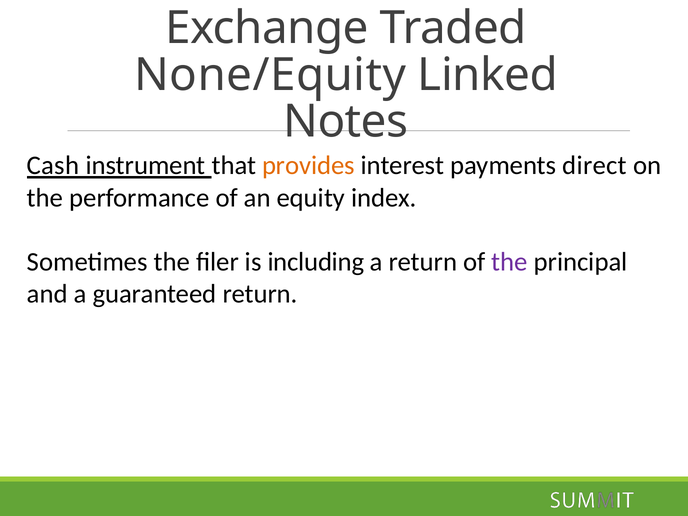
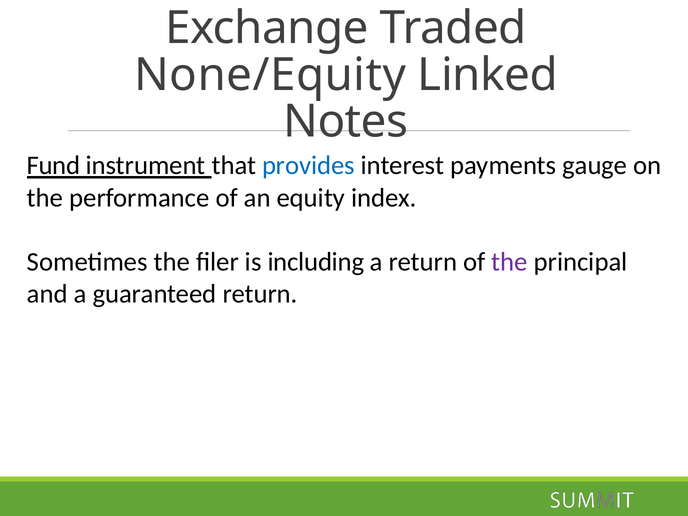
Cash: Cash -> Fund (53, 166)
provides colour: orange -> blue (308, 166)
direct: direct -> gauge (595, 166)
